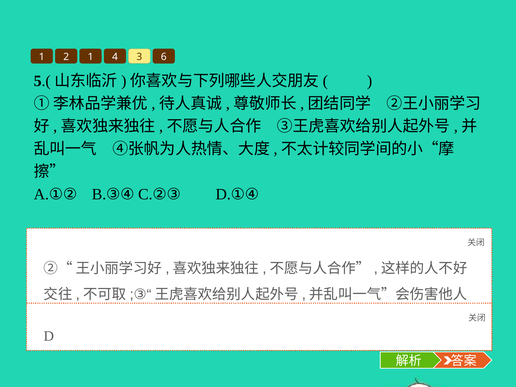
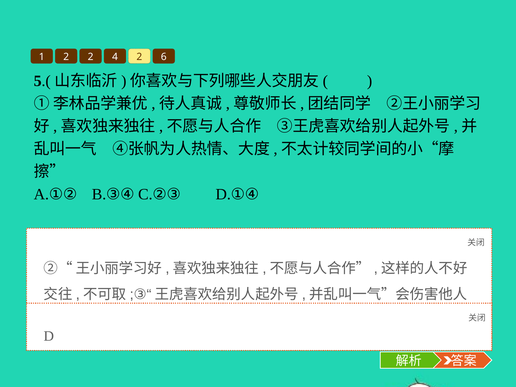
2 1: 1 -> 2 (91, 57)
4 3: 3 -> 2 (139, 57)
